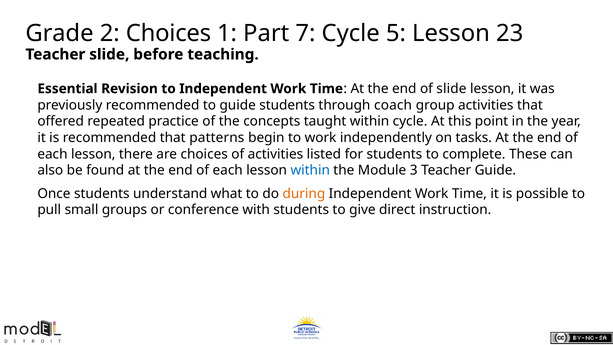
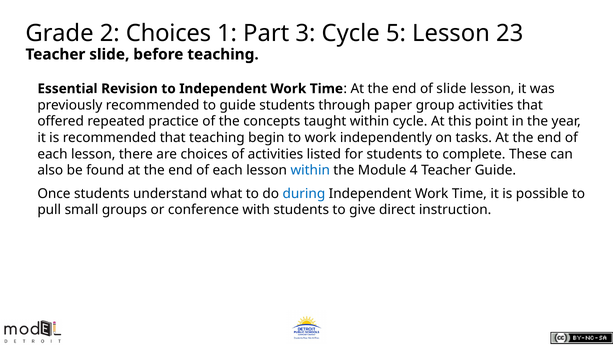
7: 7 -> 3 (305, 33)
coach: coach -> paper (393, 105)
that patterns: patterns -> teaching (217, 138)
3: 3 -> 4 (414, 170)
during colour: orange -> blue (304, 194)
